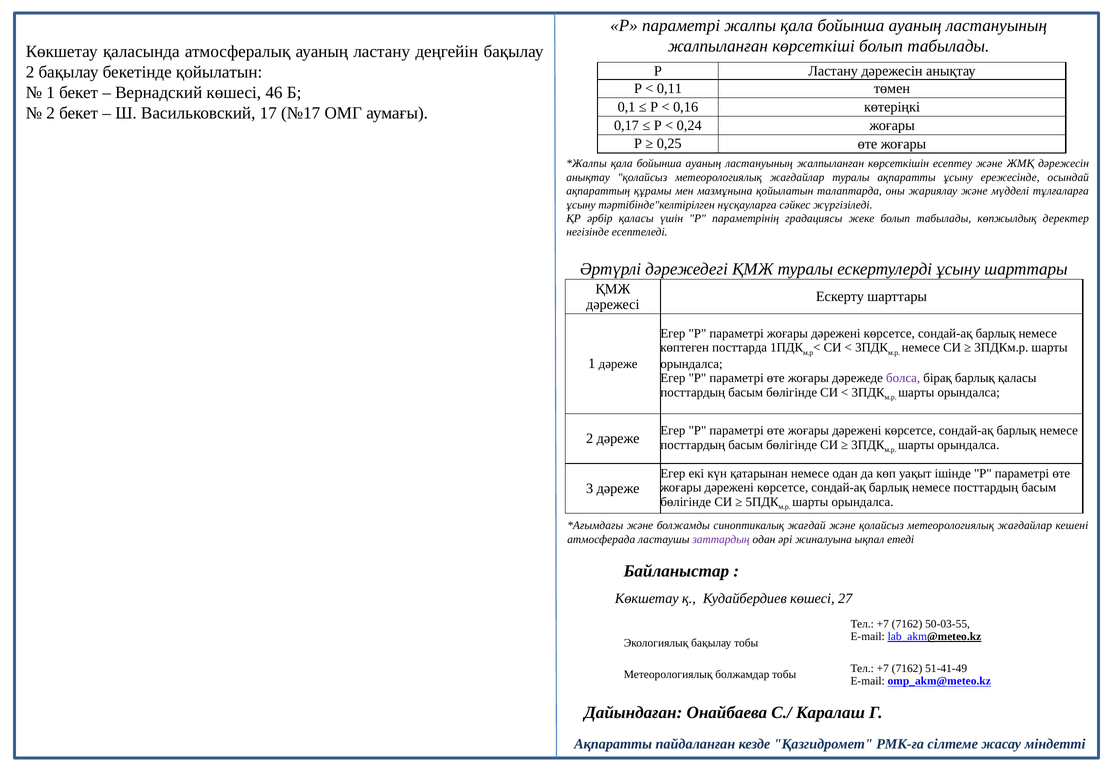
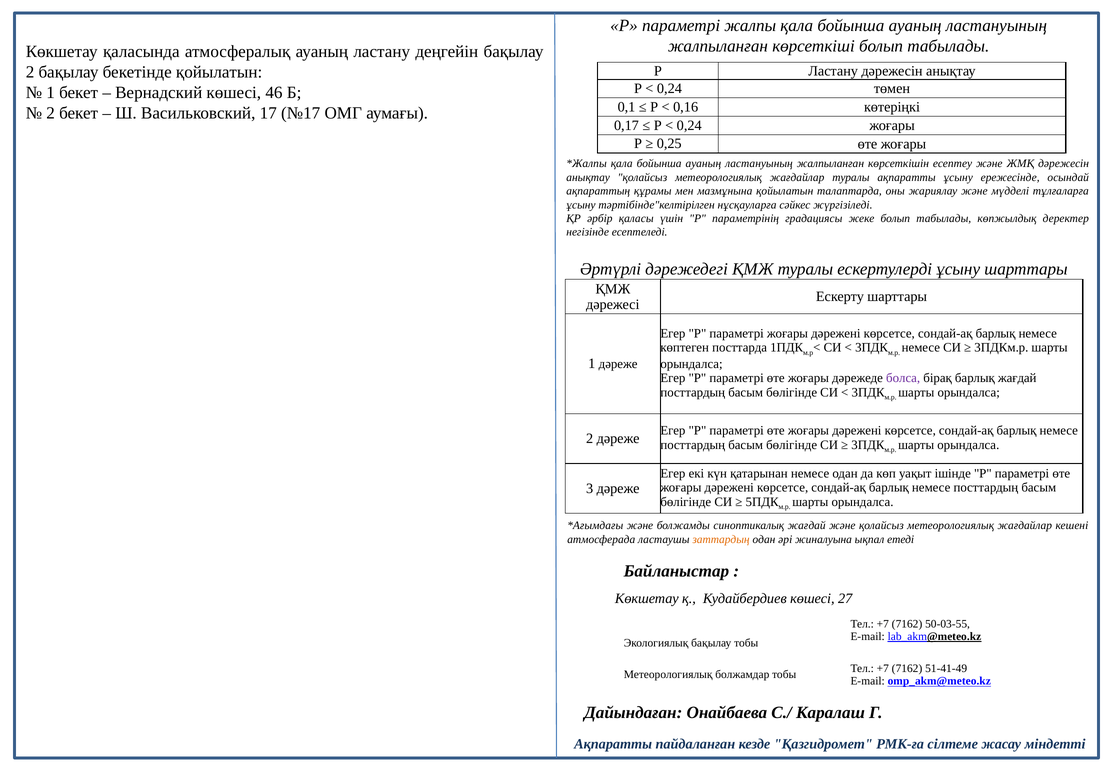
0,11: 0,11 -> 0,24 (669, 89)
барлық қаласы: қаласы -> жағдай (1017, 378)
заттардың colour: purple -> orange (721, 539)
